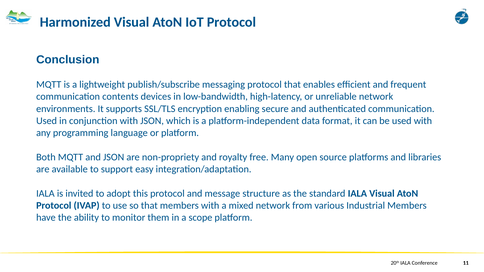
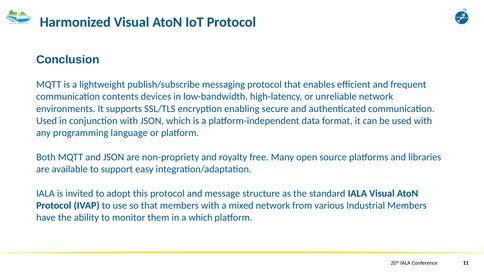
a scope: scope -> which (200, 218)
